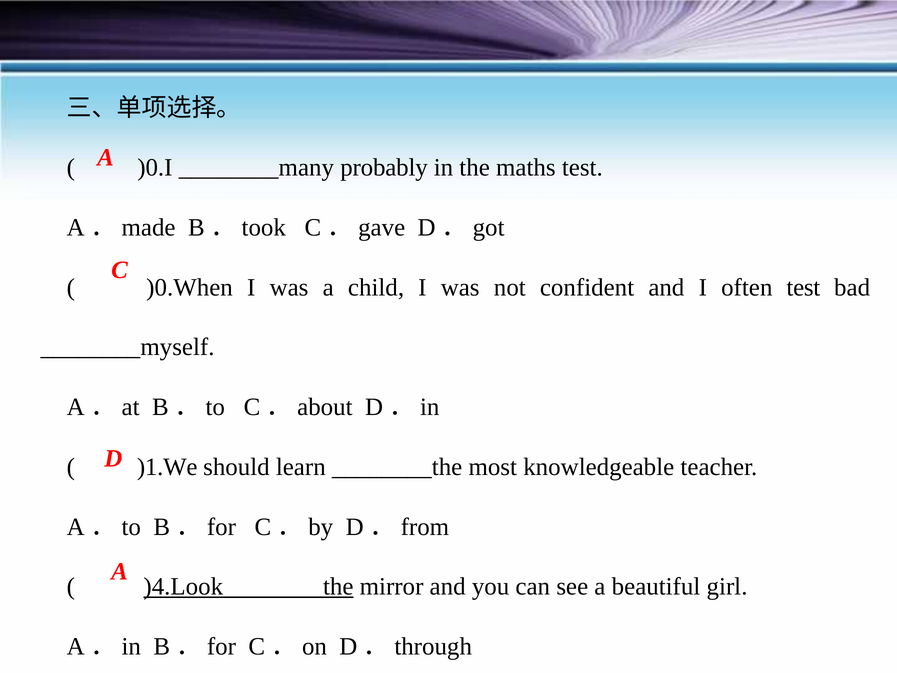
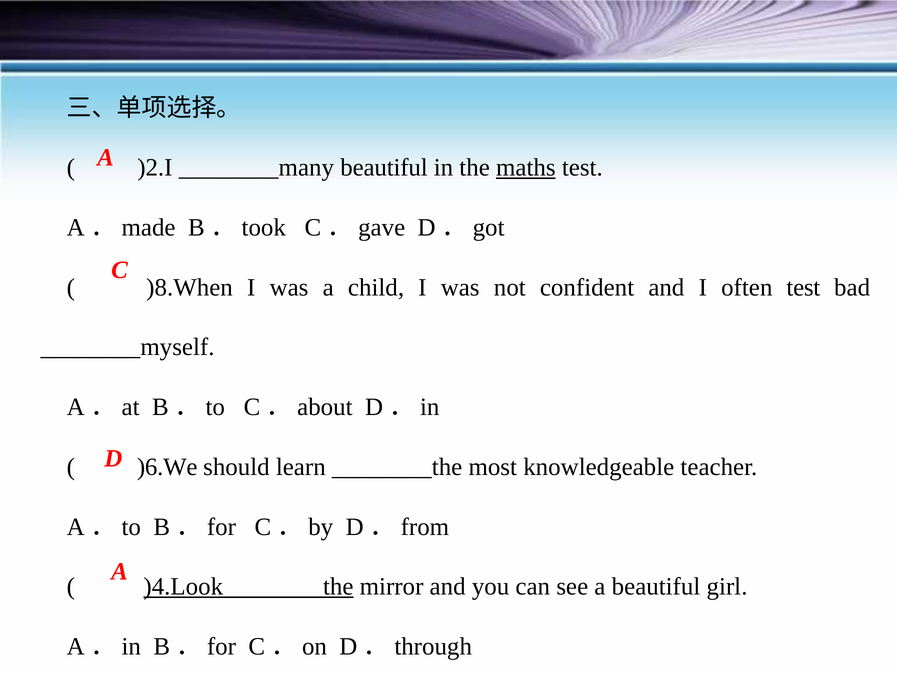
)0.I: )0.I -> )2.I (155, 168)
________many probably: probably -> beautiful (384, 168)
maths underline: none -> present (526, 168)
)0.When: )0.When -> )8.When (190, 287)
)1.We: )1.We -> )6.We (167, 467)
